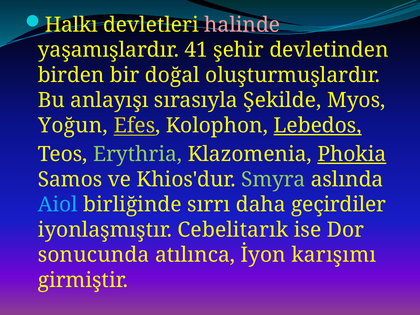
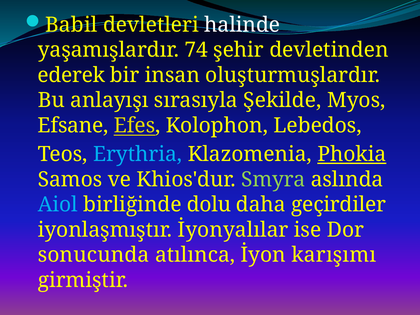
Halkı: Halkı -> Babil (71, 25)
halinde colour: pink -> white (242, 25)
41: 41 -> 74 (196, 50)
birden: birden -> ederek (71, 75)
doğal: doğal -> insan (172, 75)
Yoğun: Yoğun -> Efsane (73, 126)
Lebedos underline: present -> none (318, 126)
Erythria colour: light green -> light blue (138, 154)
sırrı: sırrı -> dolu (209, 205)
Cebelitarık: Cebelitarık -> İyonyalılar (233, 230)
